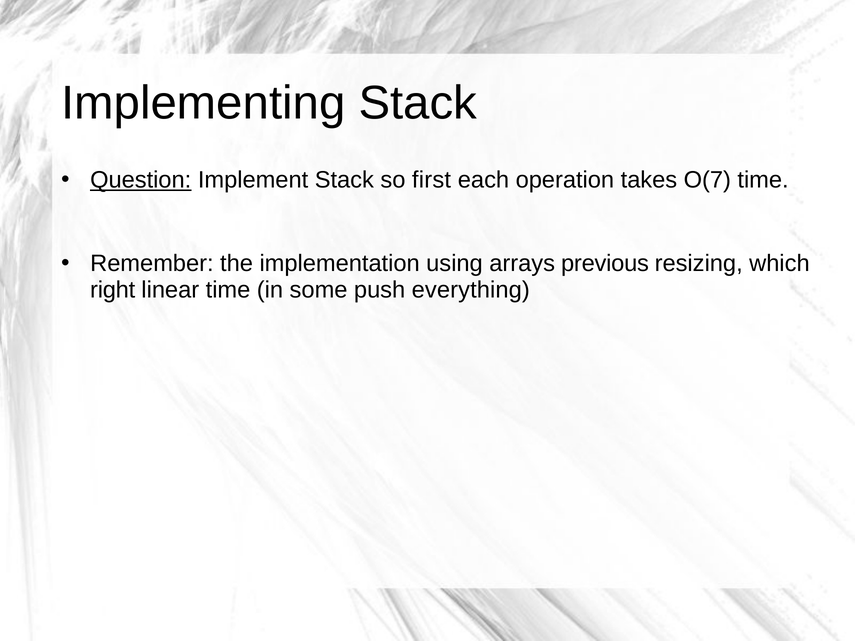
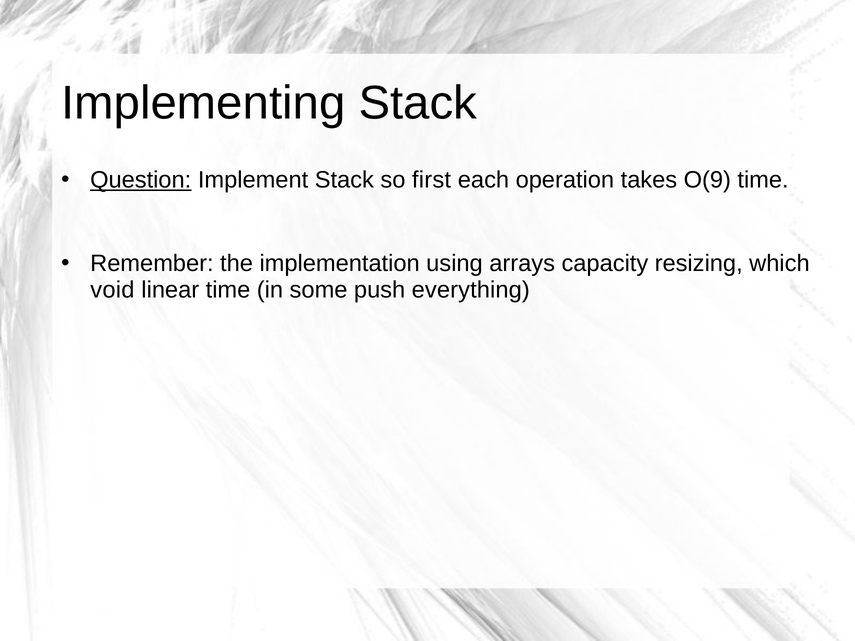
O(7: O(7 -> O(9 (707, 180)
previous: previous -> capacity (605, 263)
right: right -> void (112, 290)
